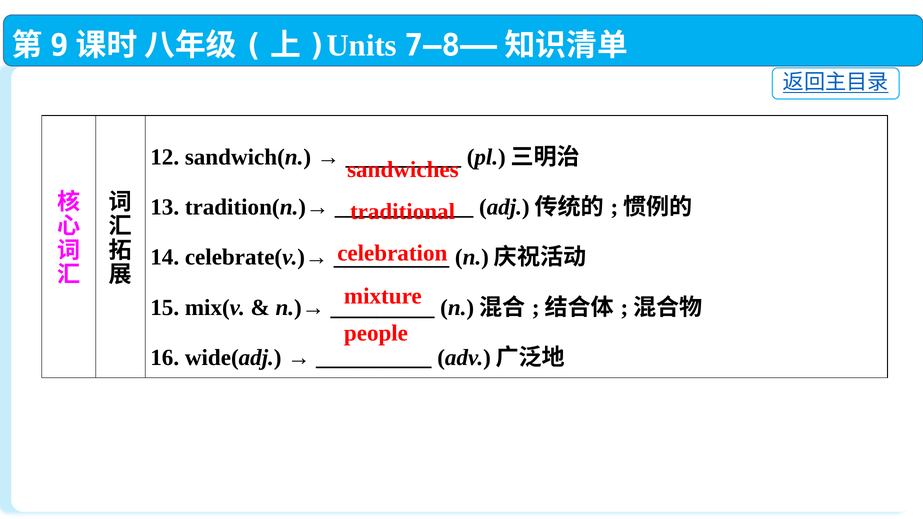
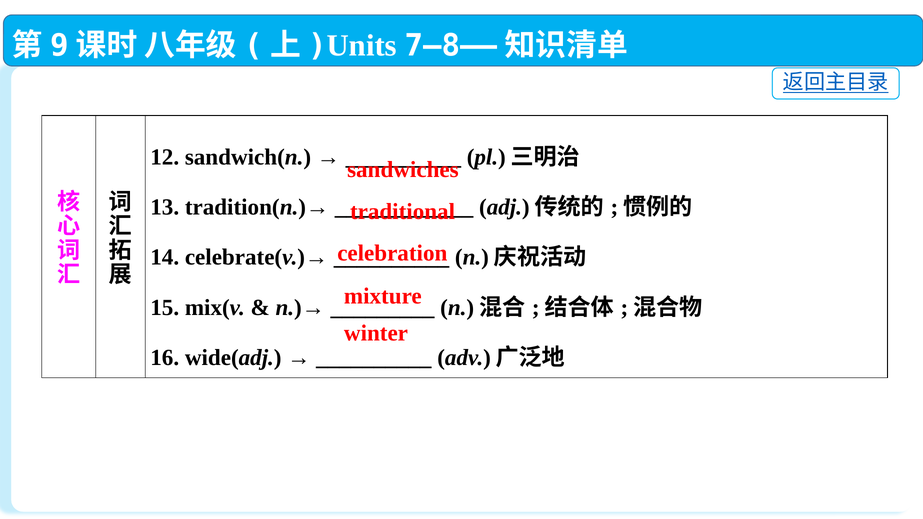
people: people -> winter (376, 333)
